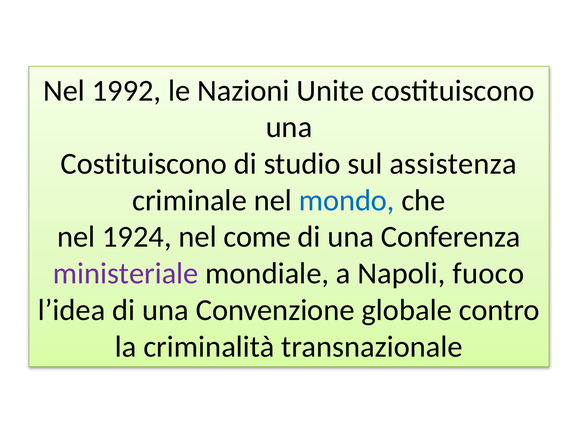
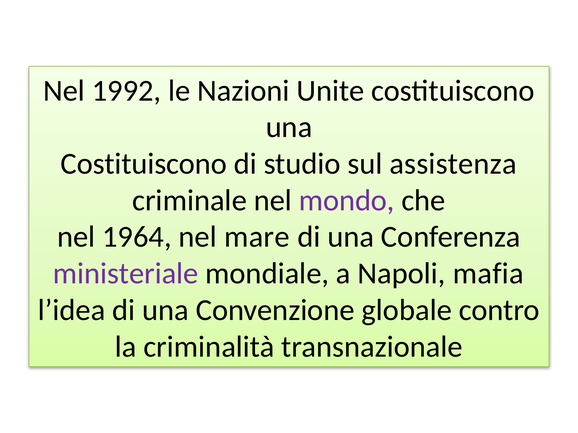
mondo colour: blue -> purple (347, 201)
1924: 1924 -> 1964 (137, 237)
come: come -> mare (257, 237)
fuoco: fuoco -> mafia (488, 274)
